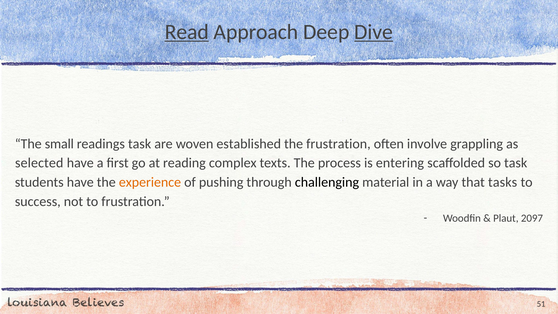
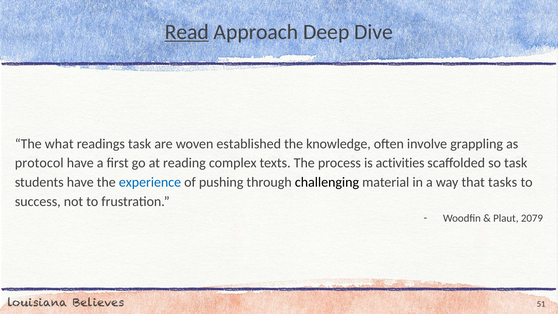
Dive underline: present -> none (374, 32)
small: small -> what (59, 144)
the frustration: frustration -> knowledge (338, 144)
selected: selected -> protocol (39, 163)
entering: entering -> activities (400, 163)
experience colour: orange -> blue (150, 182)
2097: 2097 -> 2079 (532, 218)
